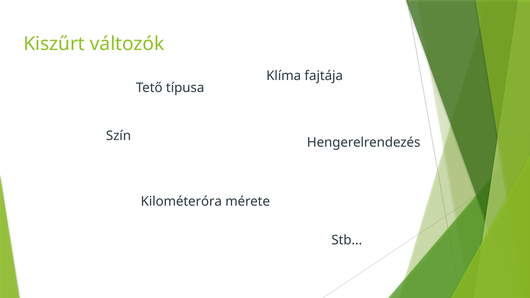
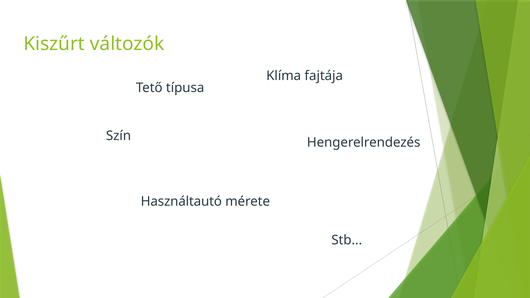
Kilométeróra: Kilométeróra -> Használtautó (181, 202)
